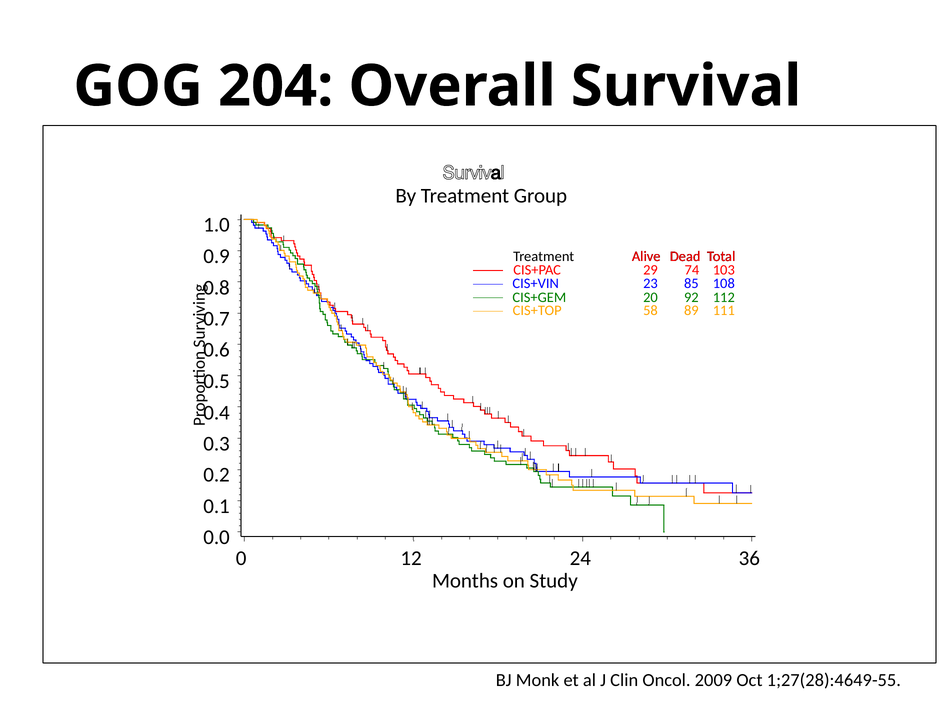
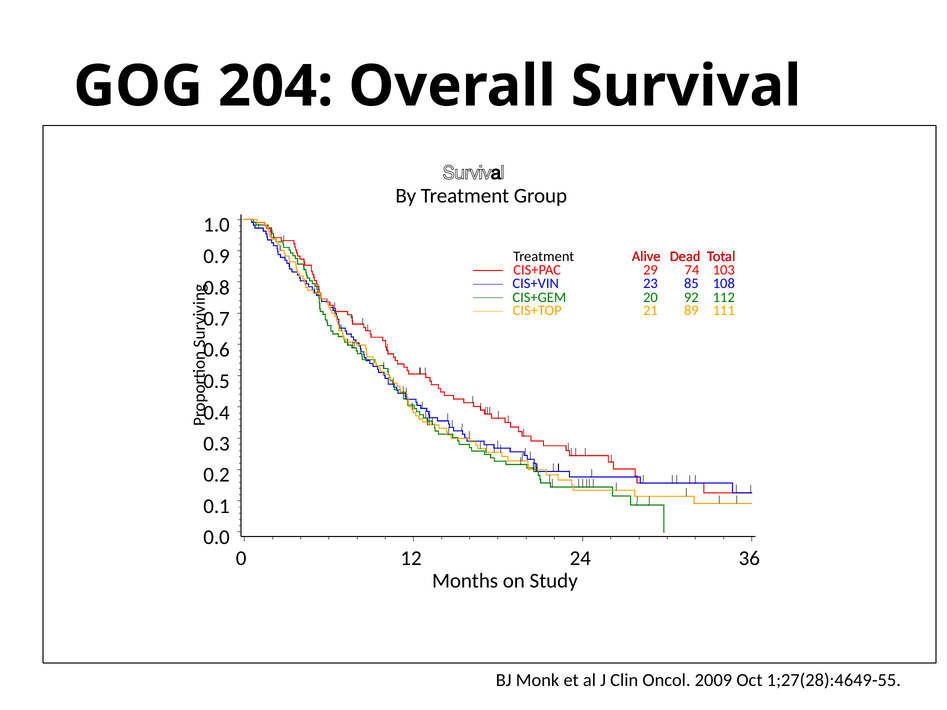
58: 58 -> 21 (650, 311)
